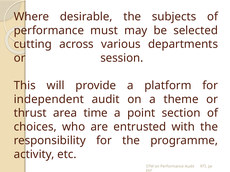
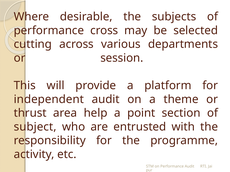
must: must -> cross (104, 31)
time: time -> help (96, 113)
choices: choices -> subject (35, 127)
